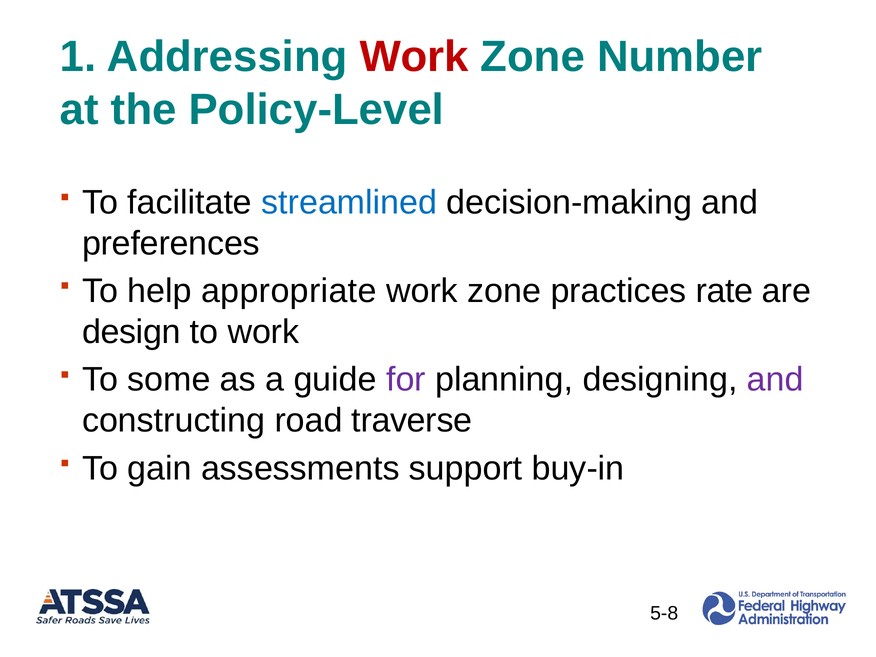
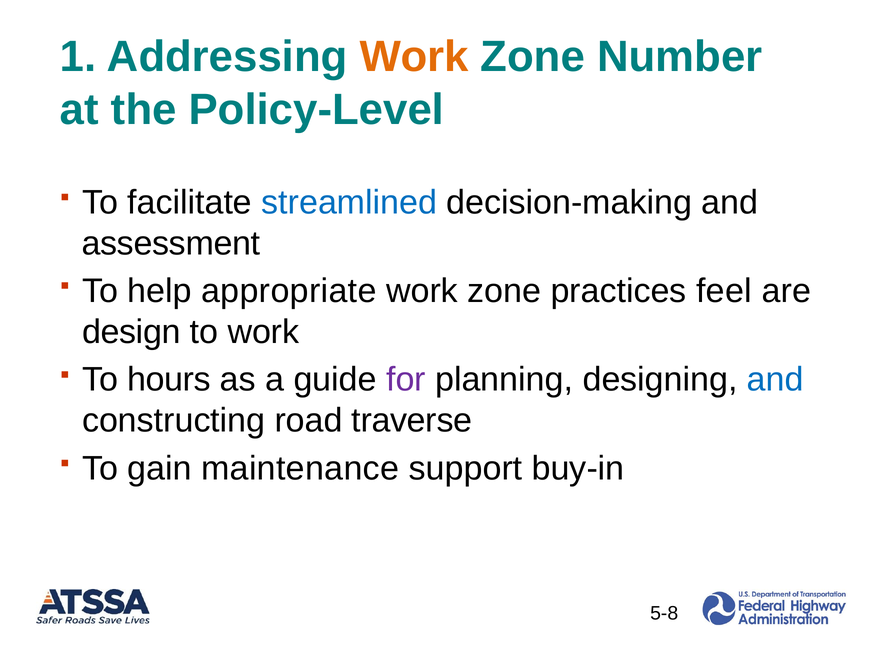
Work colour: red -> orange (414, 57)
preferences: preferences -> assessment (171, 243)
rate: rate -> feel (724, 291)
some: some -> hours (169, 380)
and colour: purple -> blue (775, 380)
assessments: assessments -> maintenance (300, 468)
